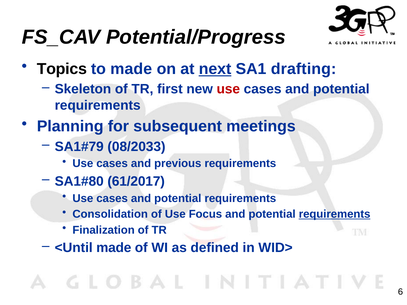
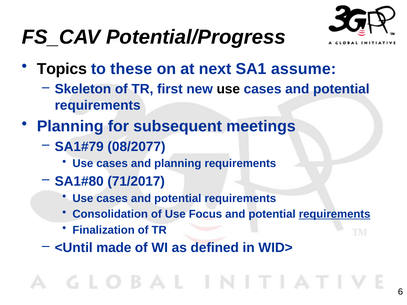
to made: made -> these (131, 69)
next underline: present -> none (215, 69)
drafting: drafting -> assume (304, 69)
use colour: red -> black (228, 89)
08/2033: 08/2033 -> 08/2077 (136, 147)
and previous: previous -> planning (178, 164)
61/2017: 61/2017 -> 71/2017 (136, 181)
